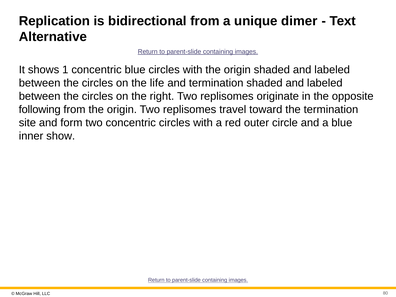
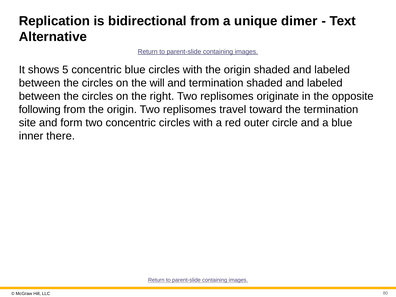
1: 1 -> 5 (65, 70)
life: life -> will (157, 83)
show: show -> there (61, 136)
